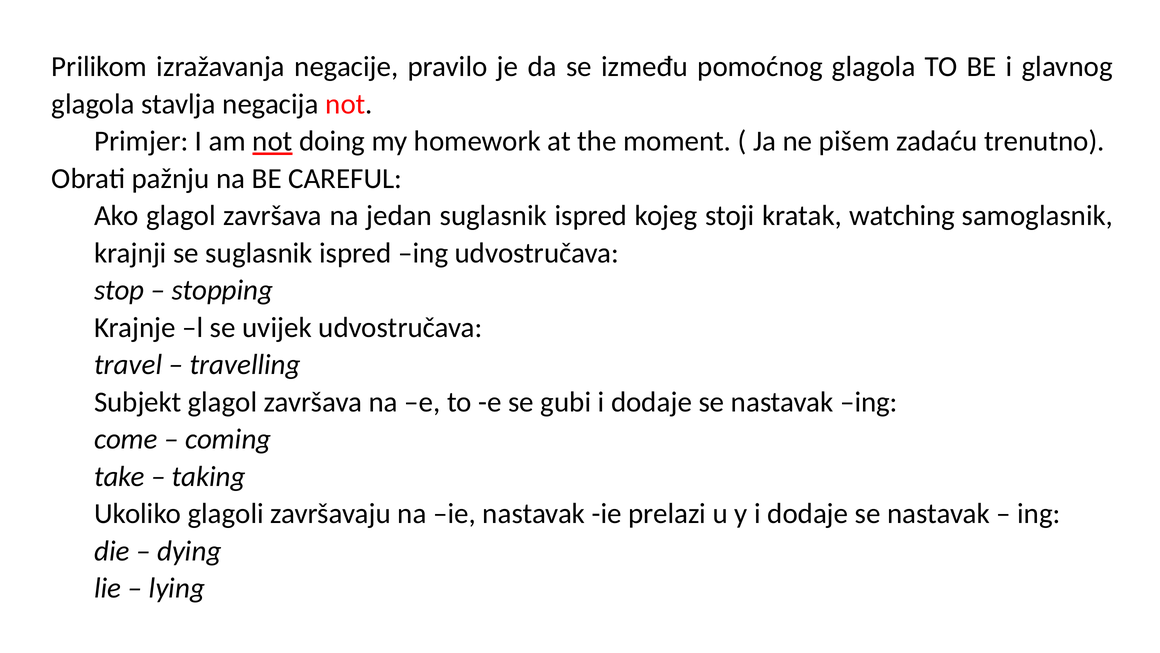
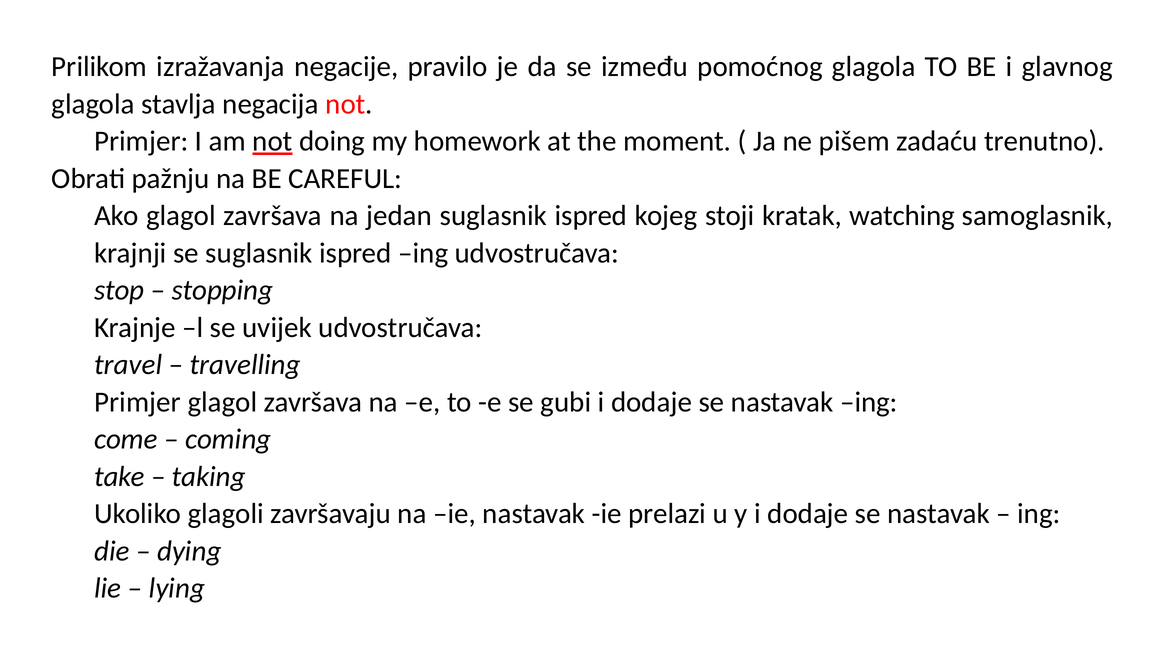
Subjekt: Subjekt -> Primjer (138, 402)
